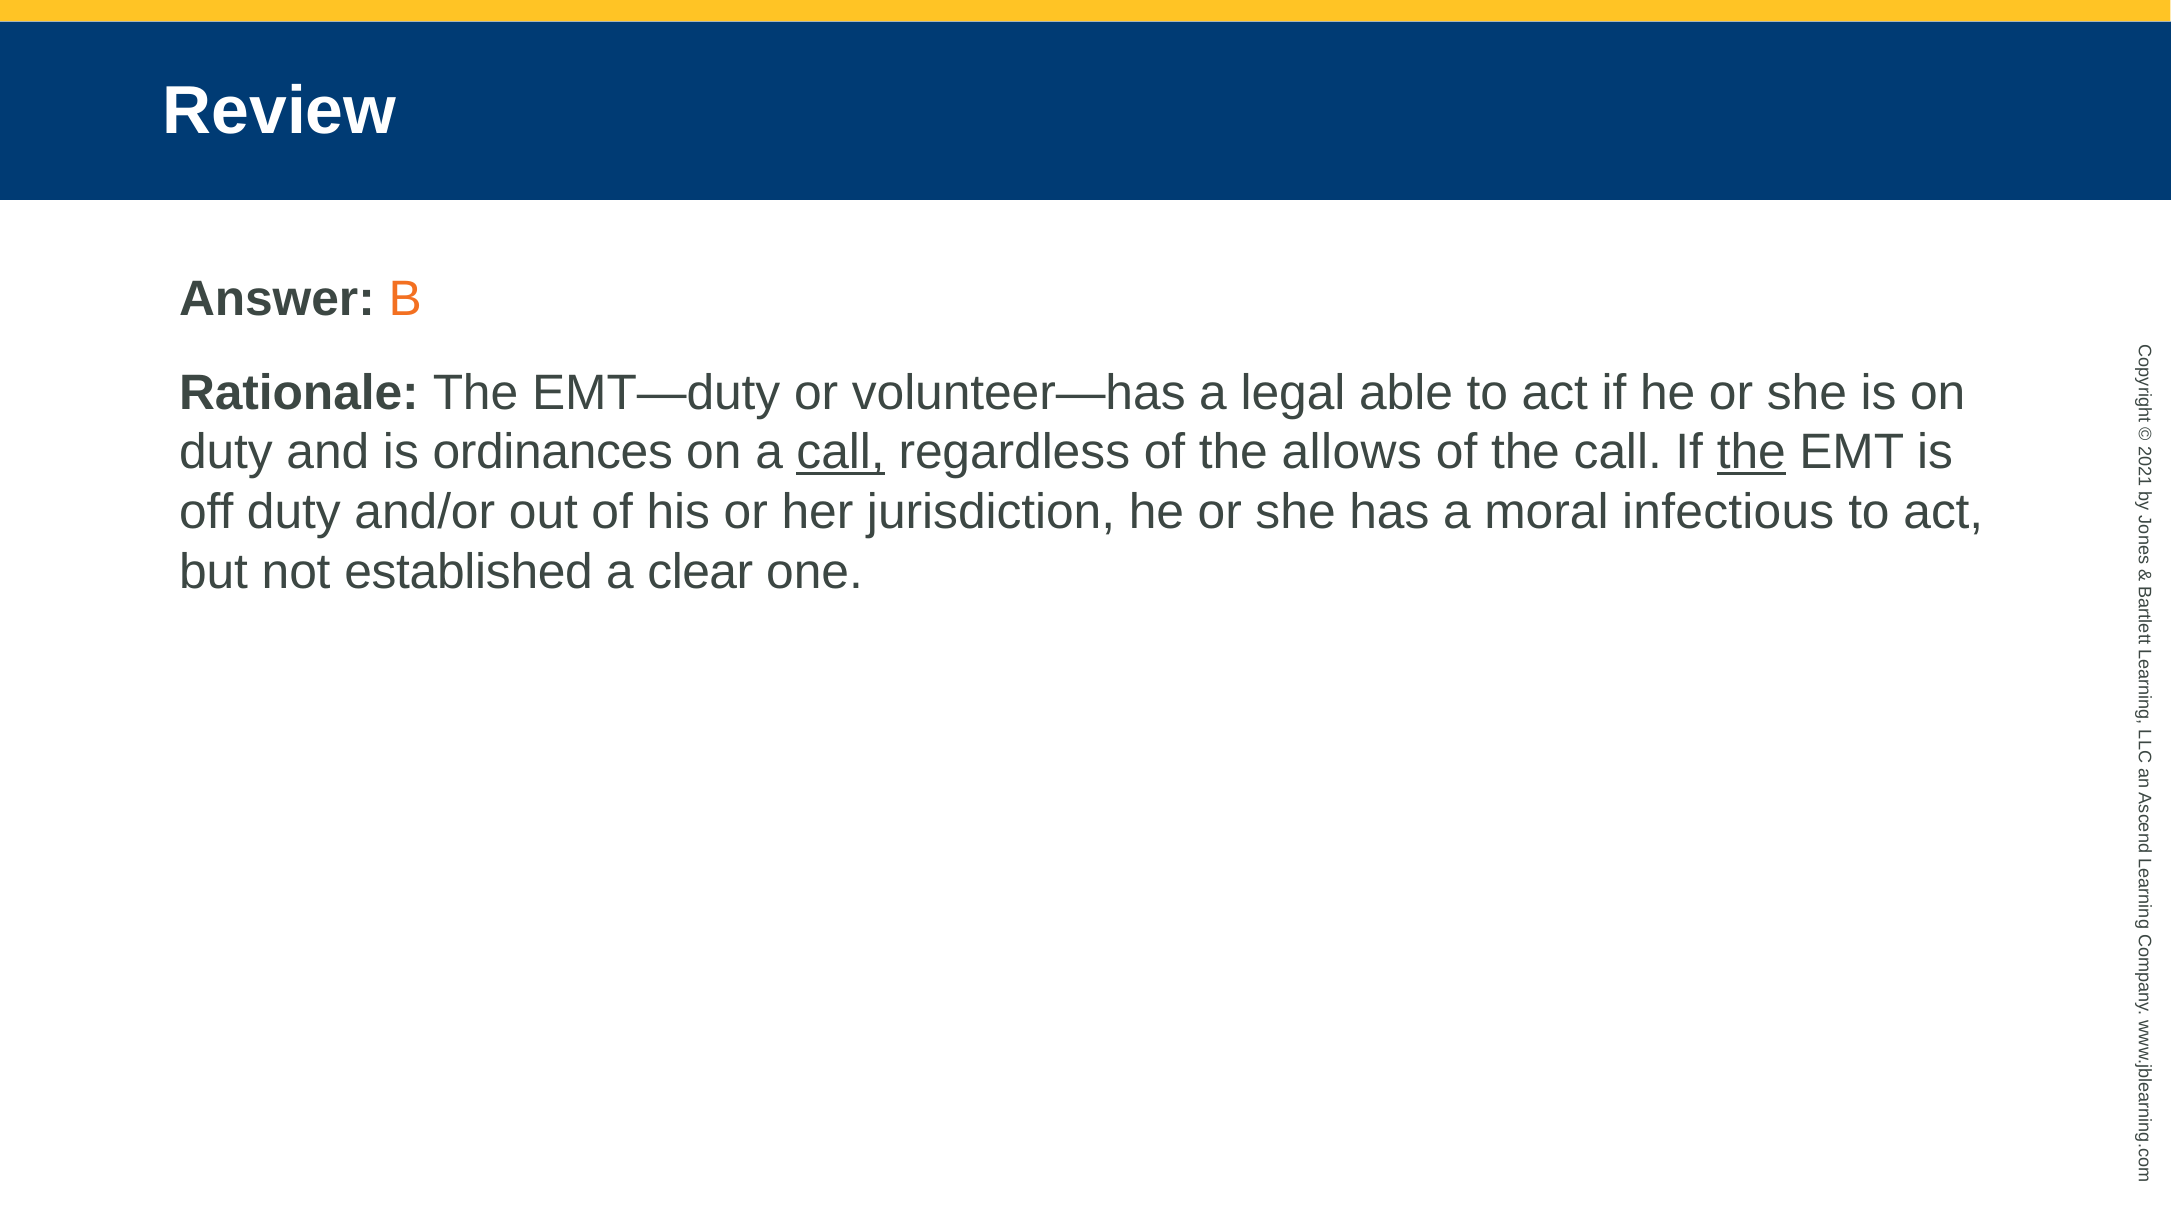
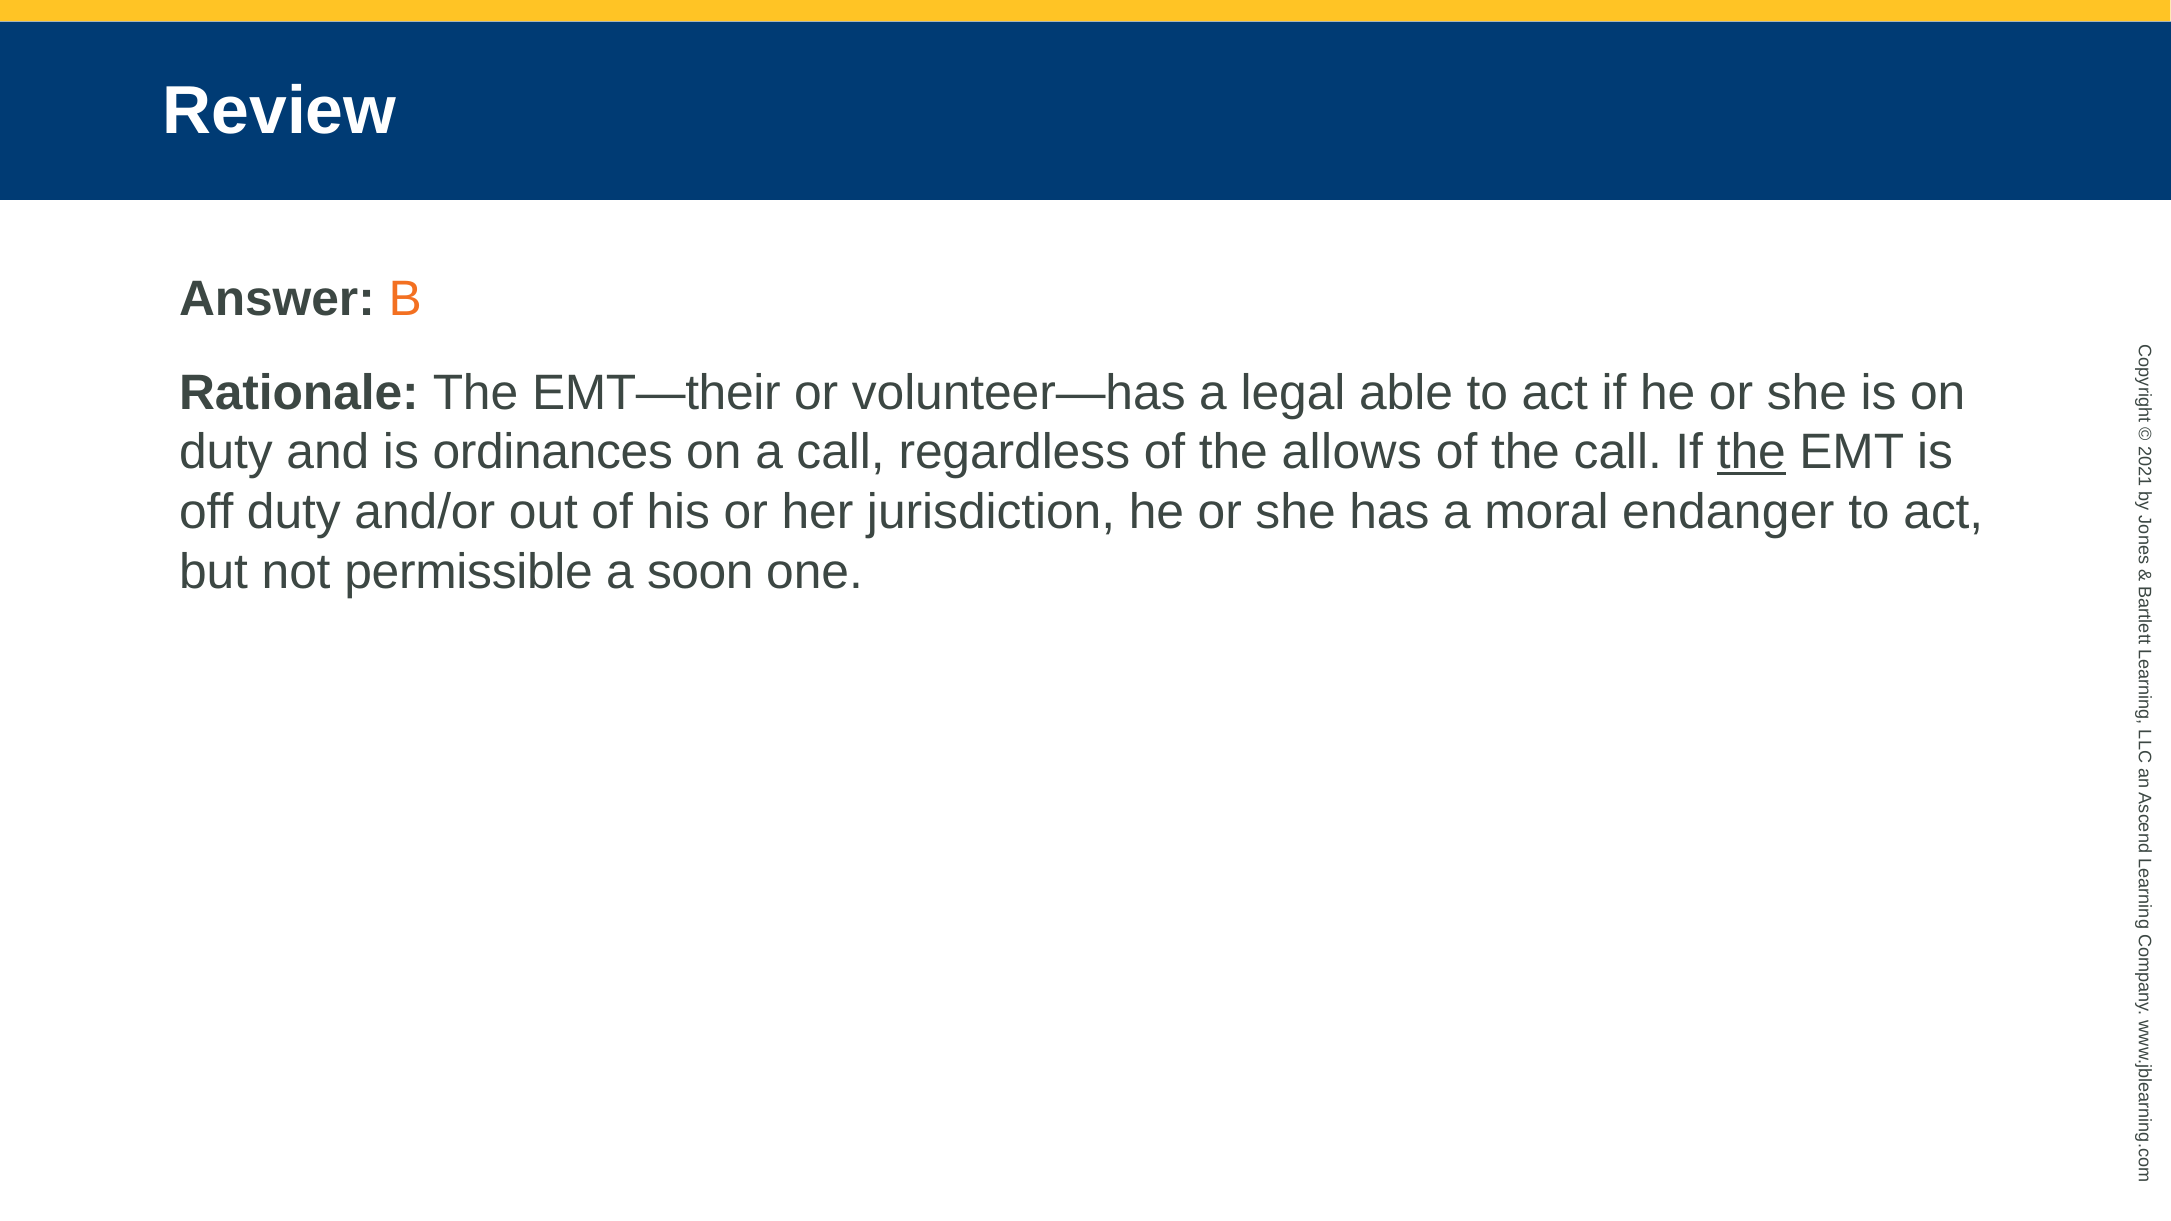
EMT—duty: EMT—duty -> EMT—their (656, 393)
call underline: present -> none (841, 453)
infectious: infectious -> endanger (1728, 512)
established: established -> permissible (469, 572)
clear: clear -> soon (700, 572)
